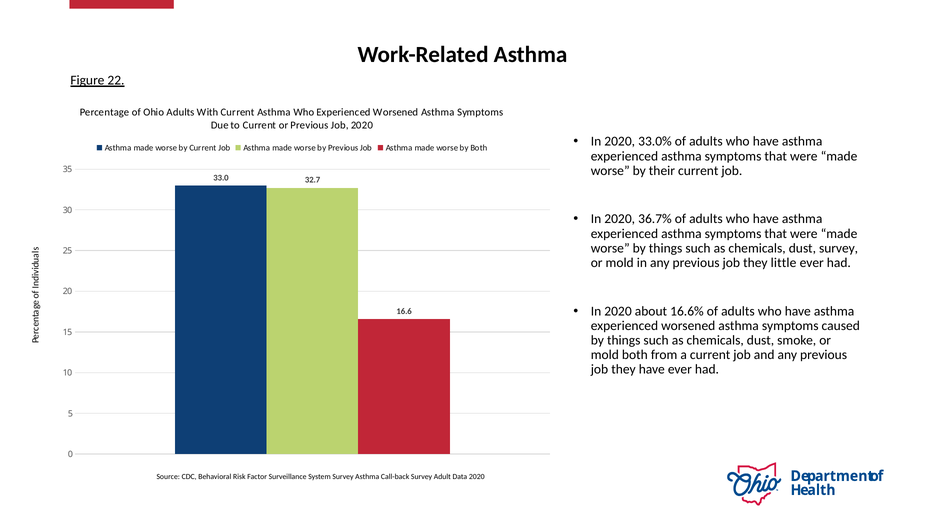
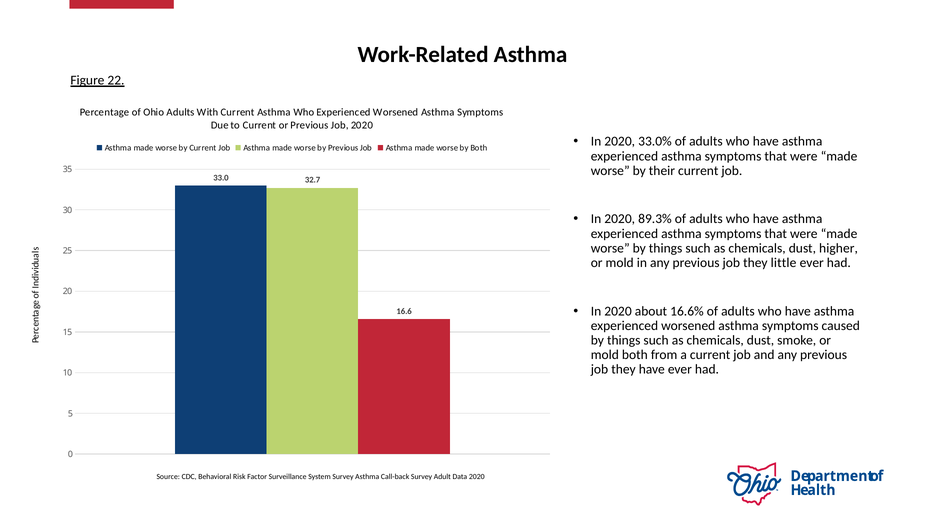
36.7%: 36.7% -> 89.3% (655, 219)
dust survey: survey -> higher (839, 248)
